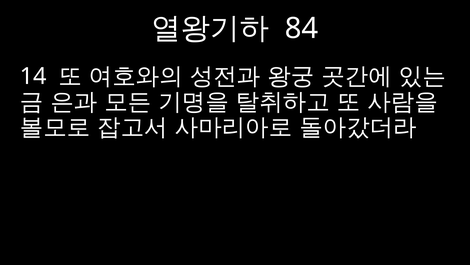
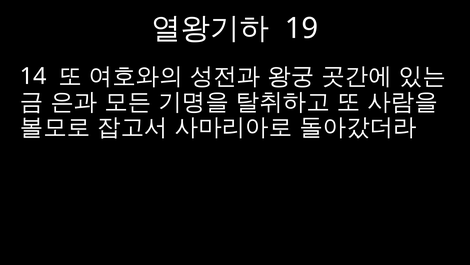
84: 84 -> 19 (302, 28)
